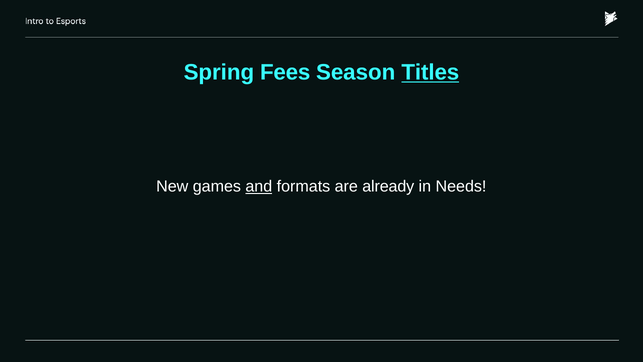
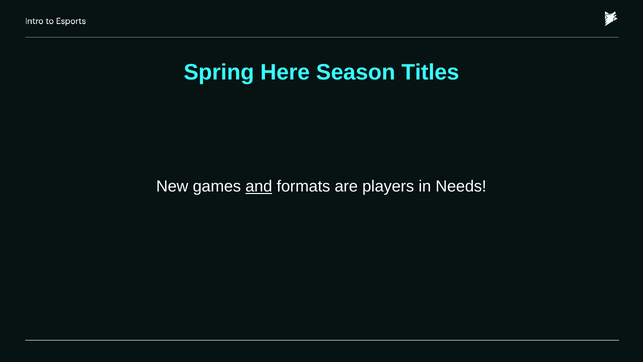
Fees: Fees -> Here (285, 72)
Titles underline: present -> none (430, 72)
already: already -> players (388, 186)
